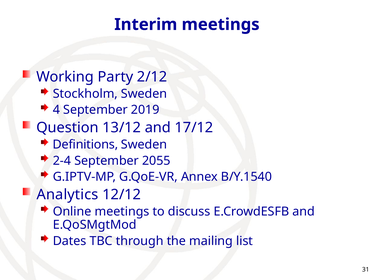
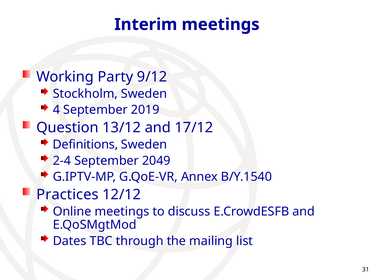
2/12: 2/12 -> 9/12 (152, 77)
2055: 2055 -> 2049 (156, 161)
Analytics: Analytics -> Practices (68, 195)
